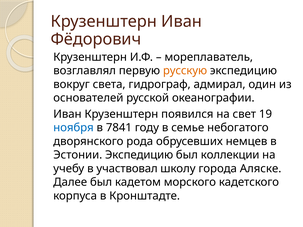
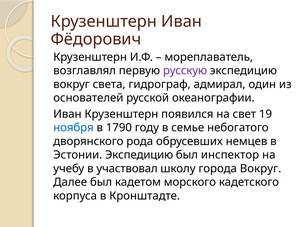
русскую colour: orange -> purple (185, 71)
7841: 7841 -> 1790 (119, 128)
коллекции: коллекции -> инспектор (230, 155)
города Аляске: Аляске -> Вокруг (261, 169)
